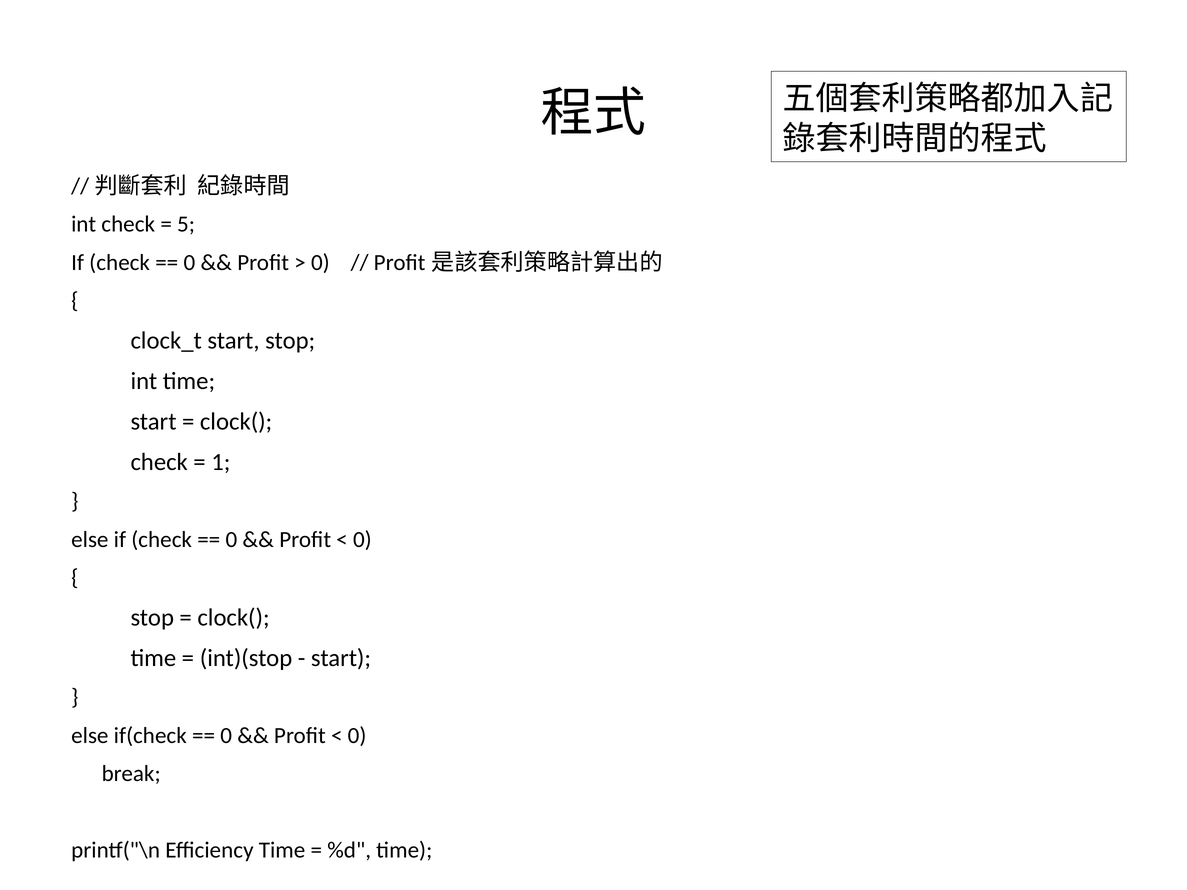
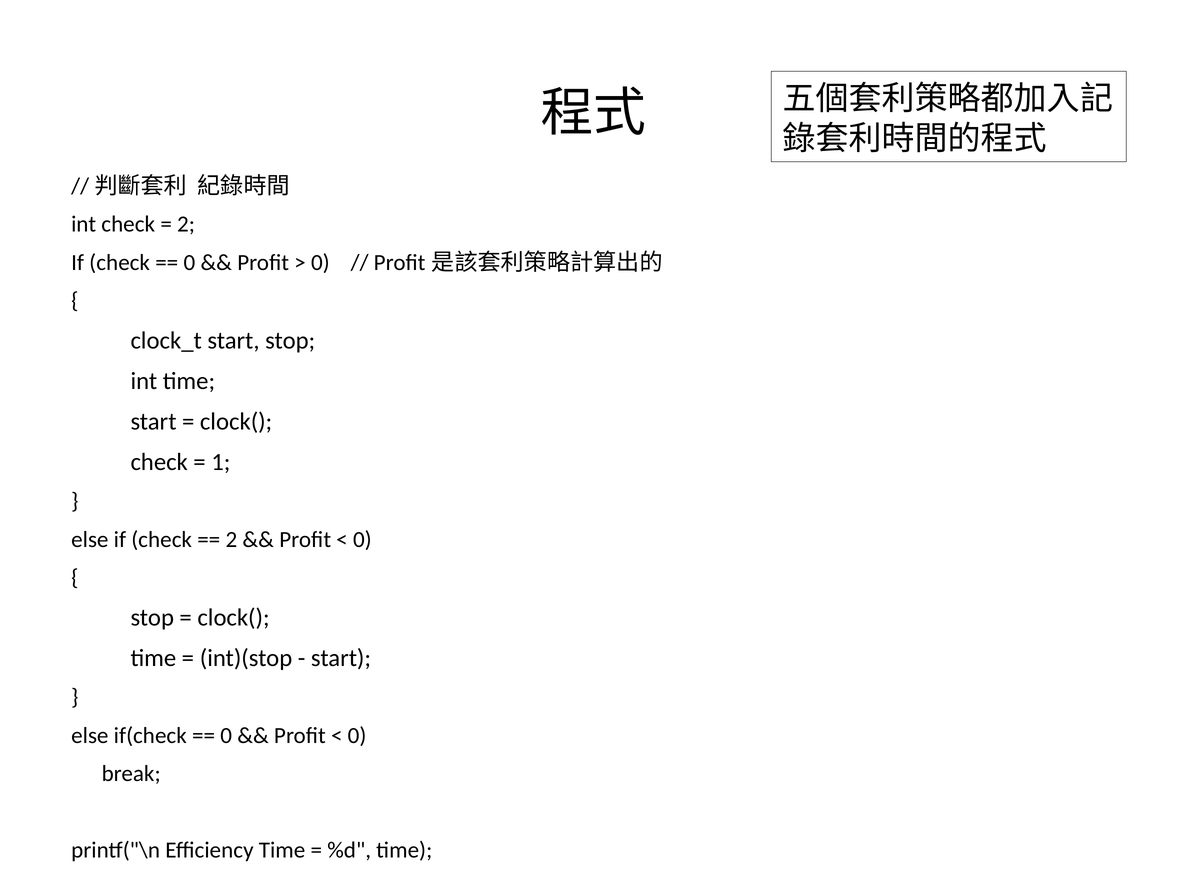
5: 5 -> 2 (186, 224)
0: 0 -> 2 (231, 540)
